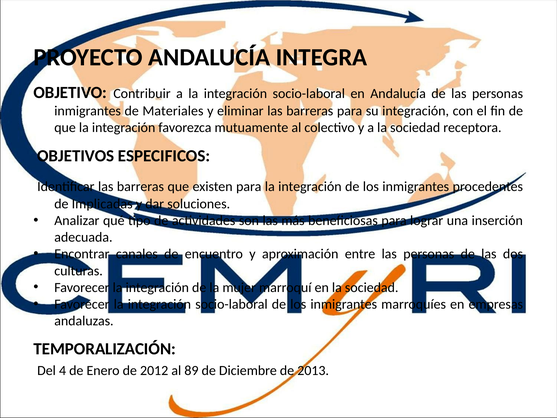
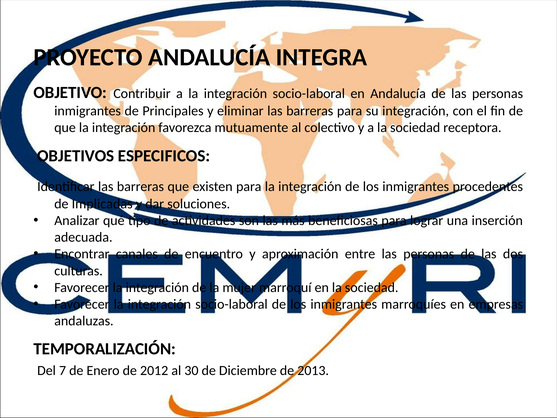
Materiales: Materiales -> Principales (173, 111)
4: 4 -> 7 (63, 370)
89: 89 -> 30 (191, 370)
